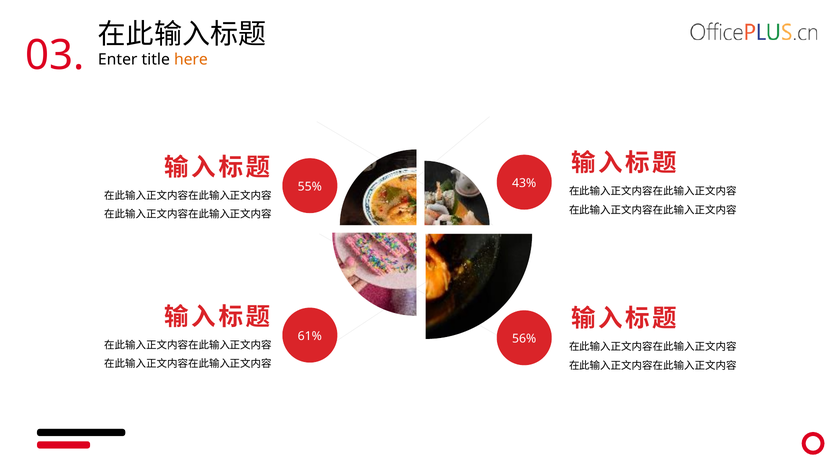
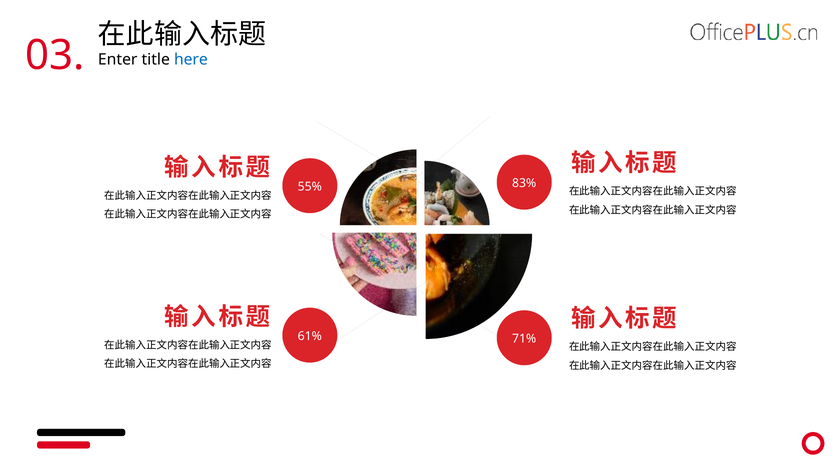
here colour: orange -> blue (191, 60)
43%: 43% -> 83% (524, 183)
56%: 56% -> 71% (524, 339)
